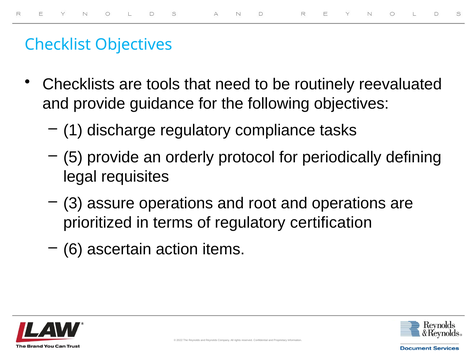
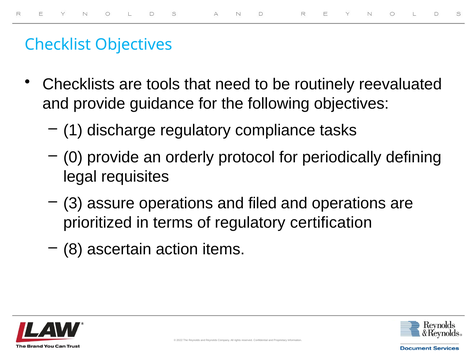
5: 5 -> 0 (73, 157)
root: root -> filed (263, 203)
6: 6 -> 8 (73, 249)
